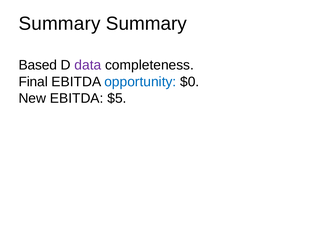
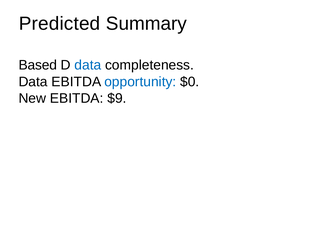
Summary: Summary -> Predicted (60, 24)
data colour: purple -> blue (88, 65)
Final: Final -> Data (33, 82)
$5: $5 -> $9 (117, 98)
